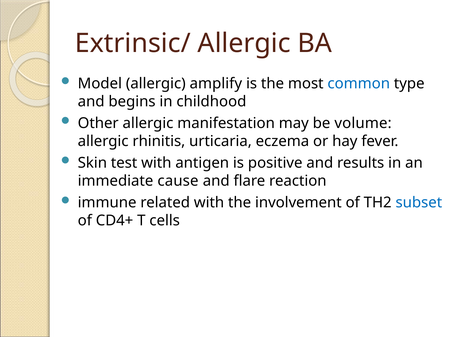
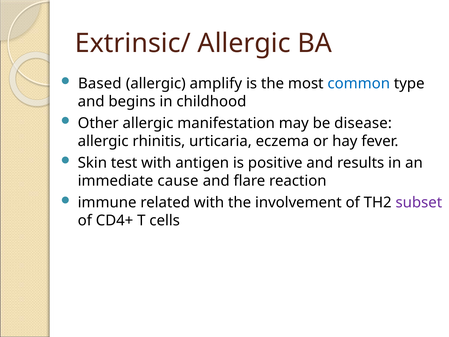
Model: Model -> Based (100, 83)
volume: volume -> disease (363, 123)
subset colour: blue -> purple (419, 202)
